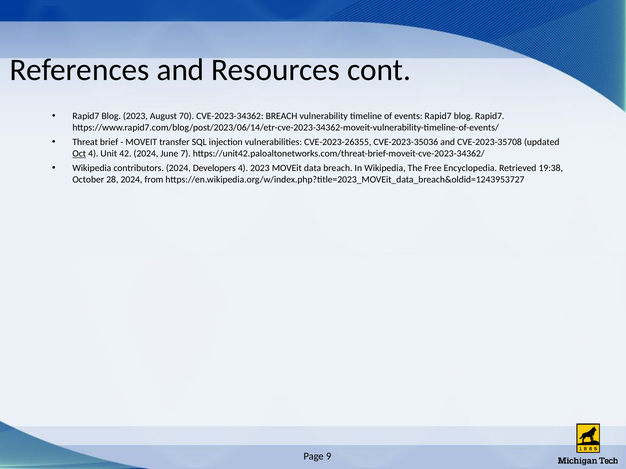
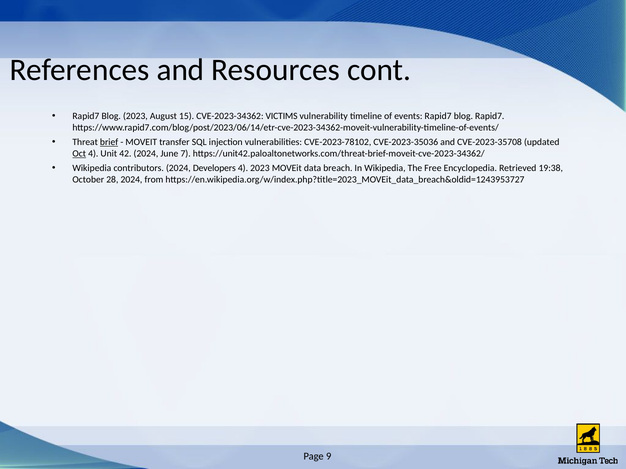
70: 70 -> 15 (187, 116)
CVE-2023-34362 BREACH: BREACH -> VICTIMS (282, 116)
brief underline: none -> present (109, 142)
CVE-2023-26355: CVE-2023-26355 -> CVE-2023-78102 (338, 142)
